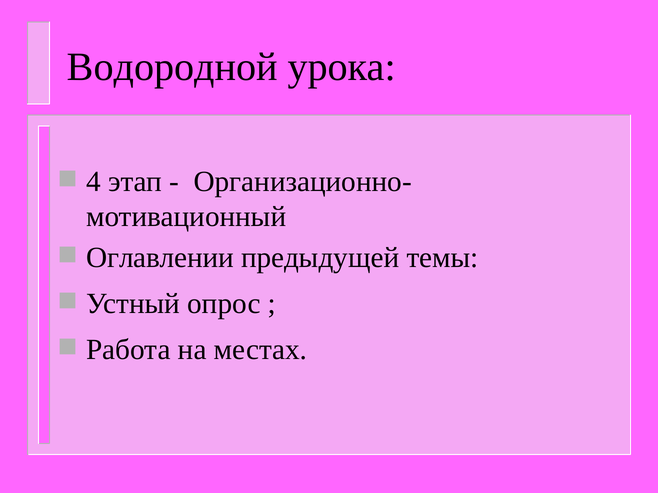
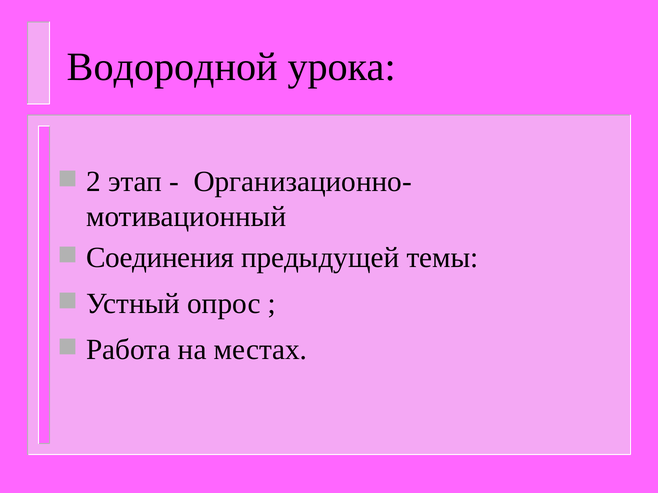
4: 4 -> 2 (93, 182)
Оглавлении: Оглавлении -> Соединения (160, 258)
